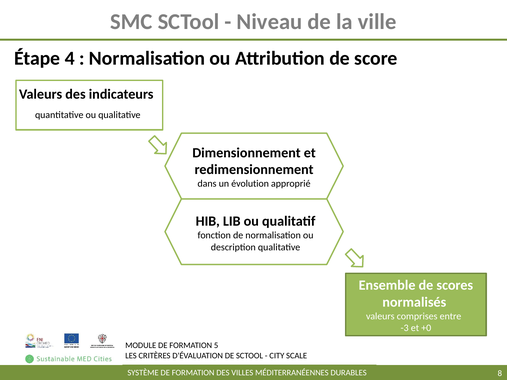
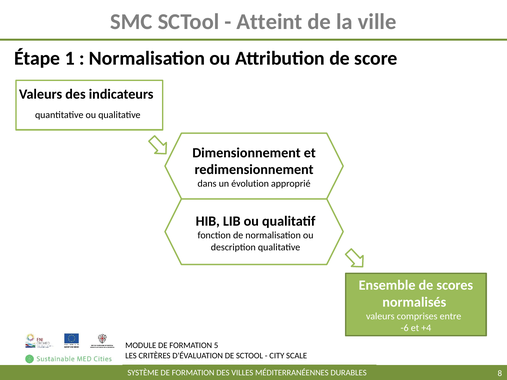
Niveau: Niveau -> Atteint (269, 22)
4: 4 -> 1 (70, 59)
-3: -3 -> -6 (405, 328)
+0: +0 -> +4 (426, 328)
